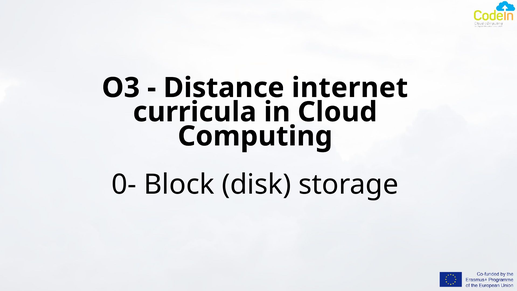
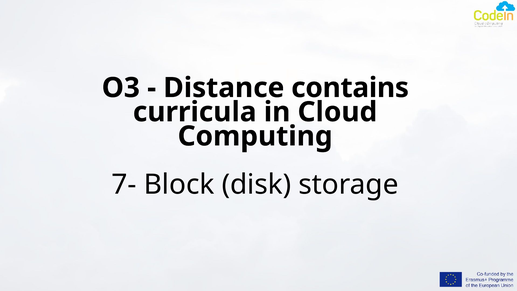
internet: internet -> contains (350, 88)
0-: 0- -> 7- (124, 185)
